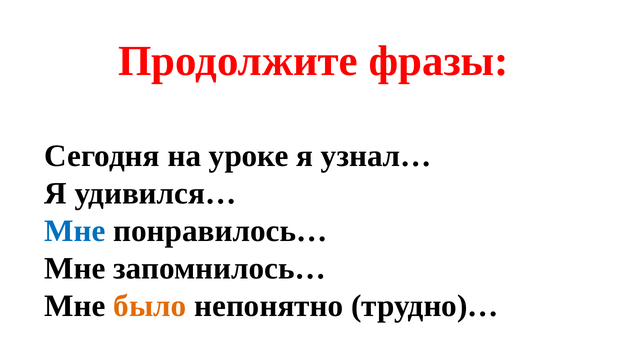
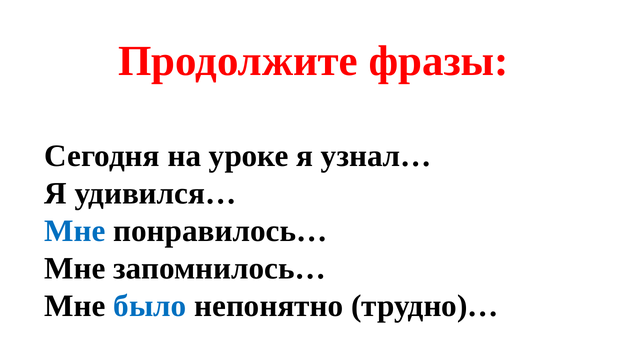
было colour: orange -> blue (150, 306)
